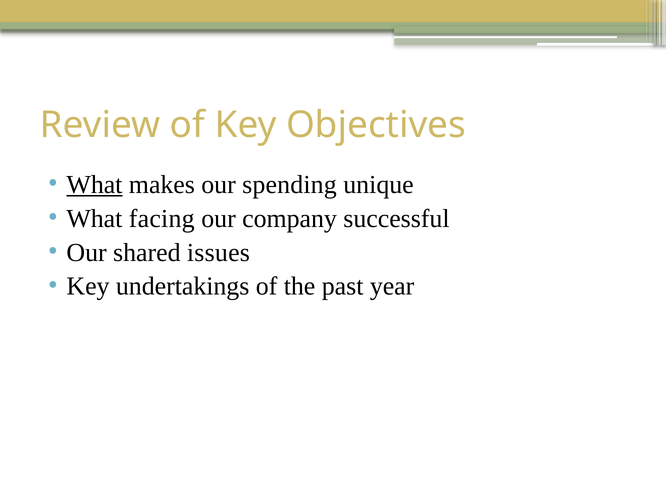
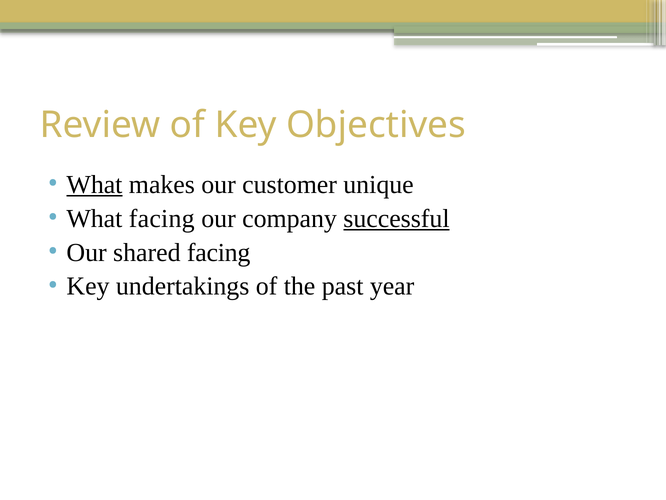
spending: spending -> customer (290, 184)
successful underline: none -> present (396, 218)
shared issues: issues -> facing (219, 252)
